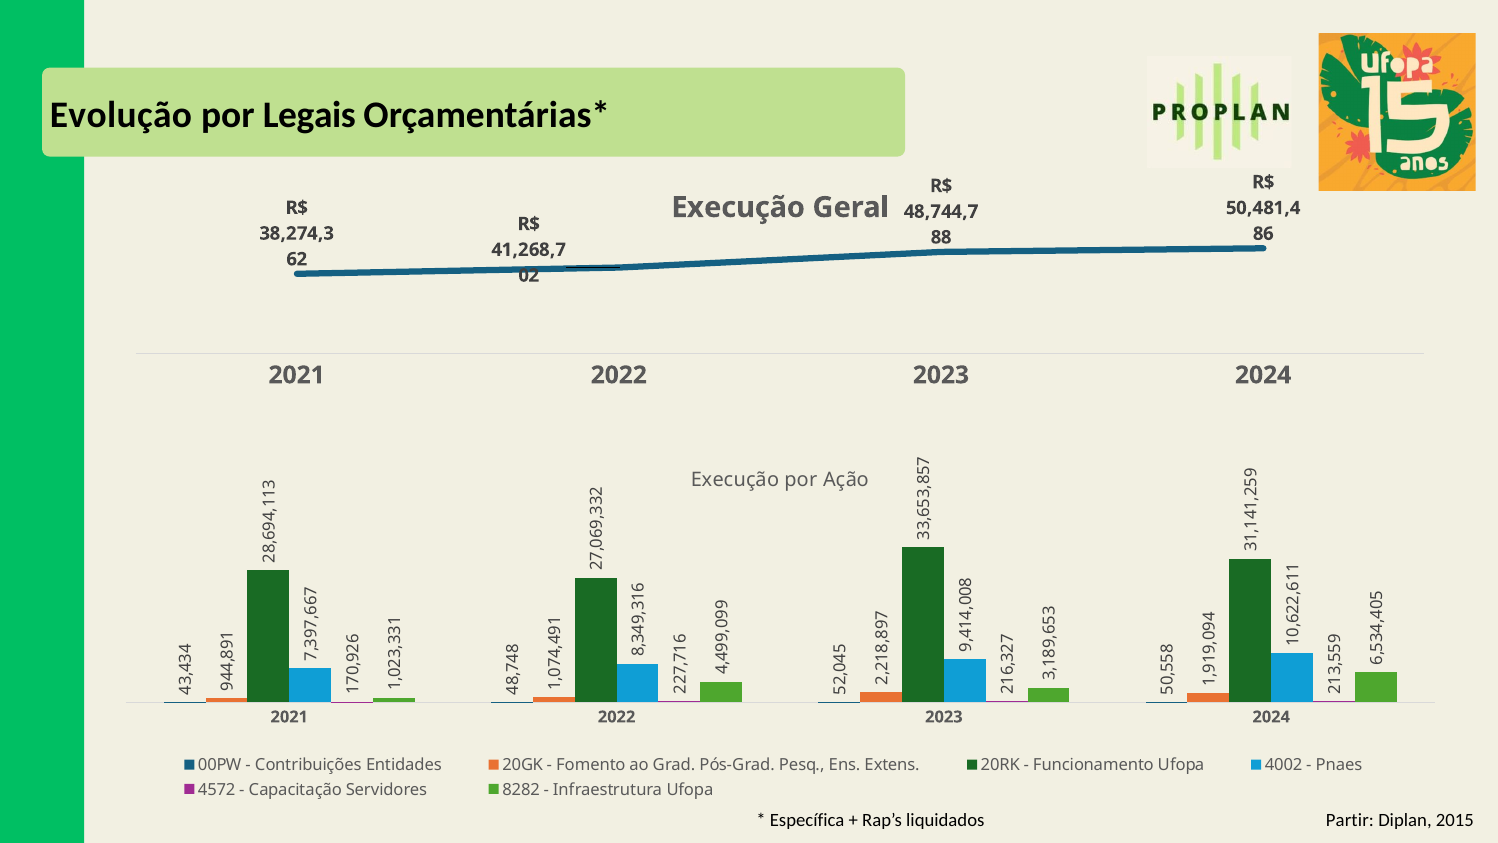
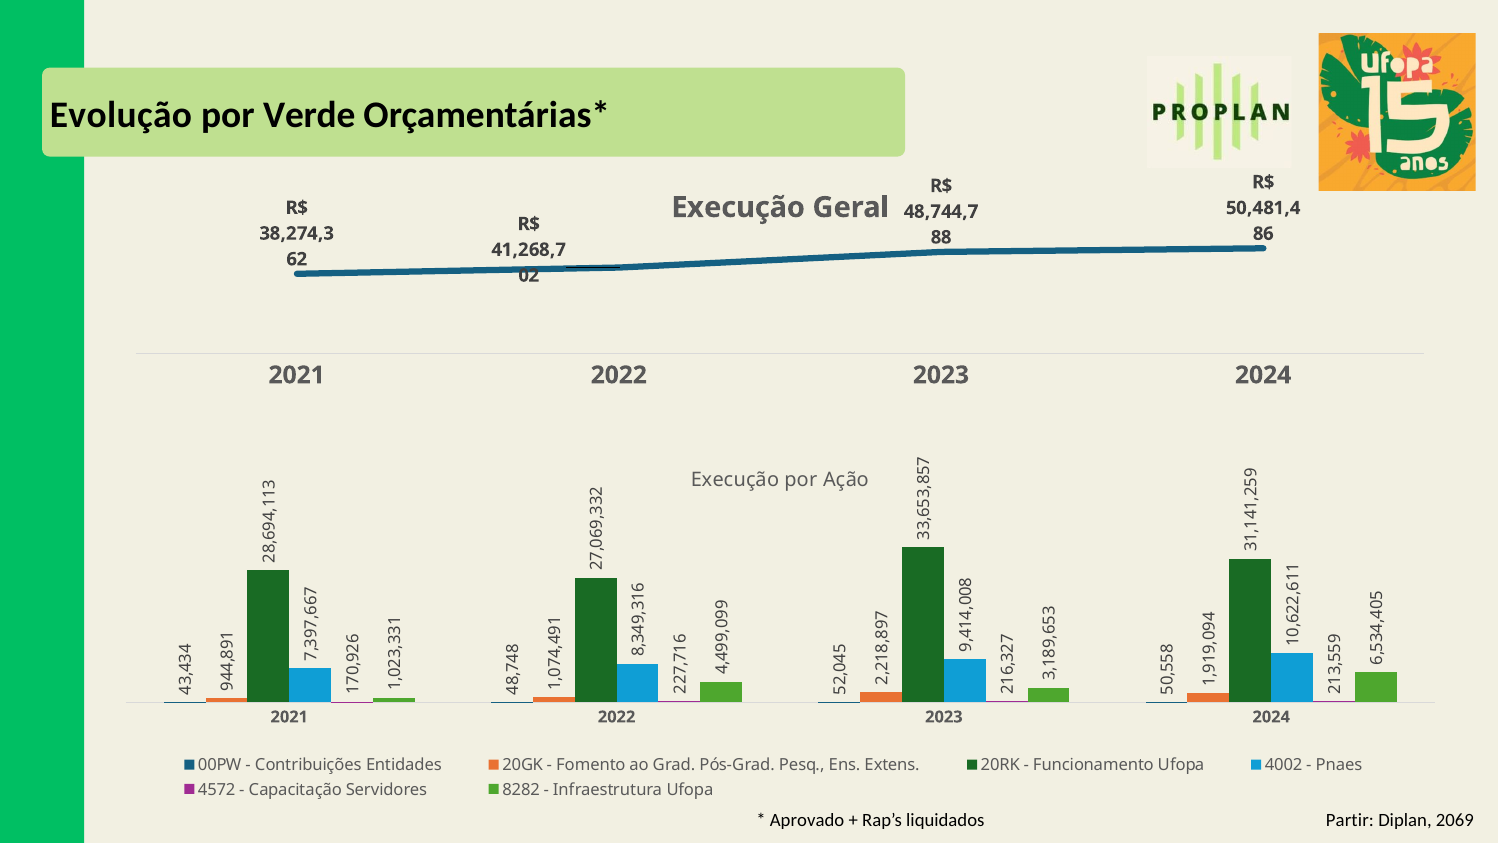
Legais: Legais -> Verde (309, 115)
Específica: Específica -> Aprovado (807, 820)
2015: 2015 -> 2069 (1455, 820)
